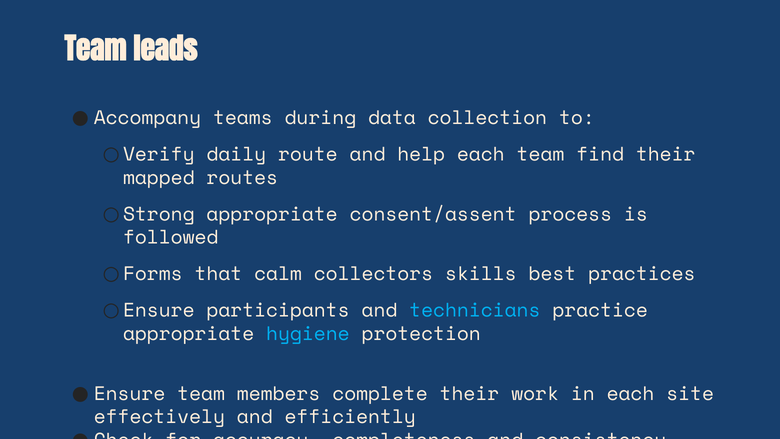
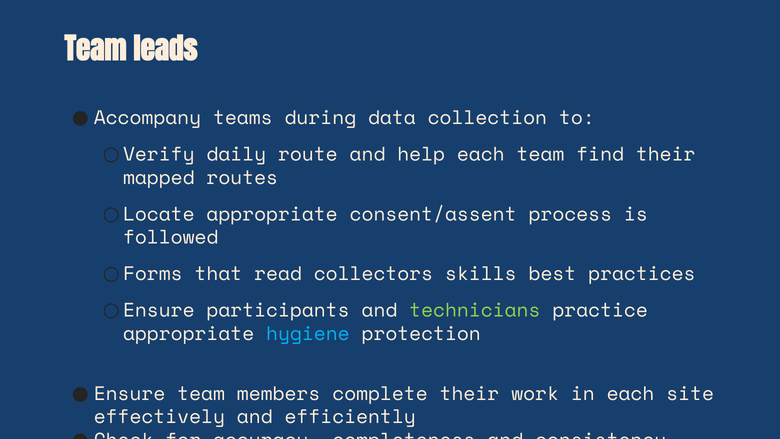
Strong: Strong -> Locate (159, 214)
calm: calm -> read (278, 274)
technicians colour: light blue -> light green (475, 310)
